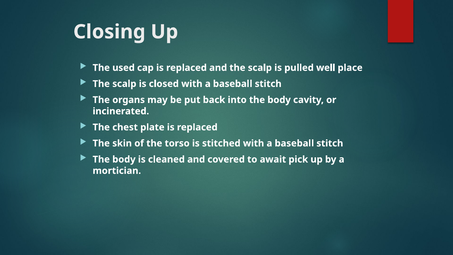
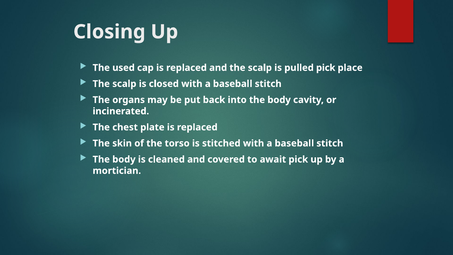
pulled well: well -> pick (326, 68)
